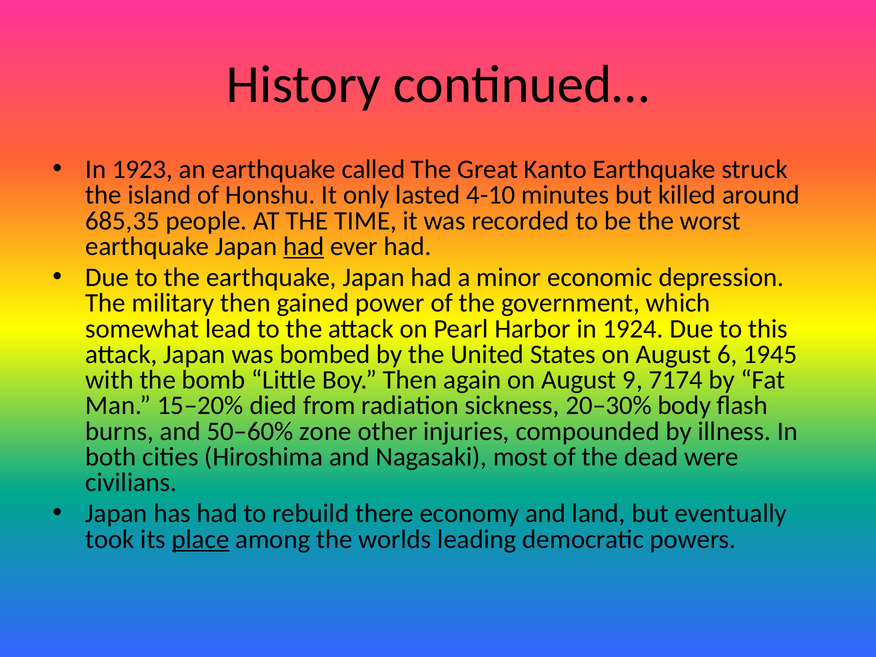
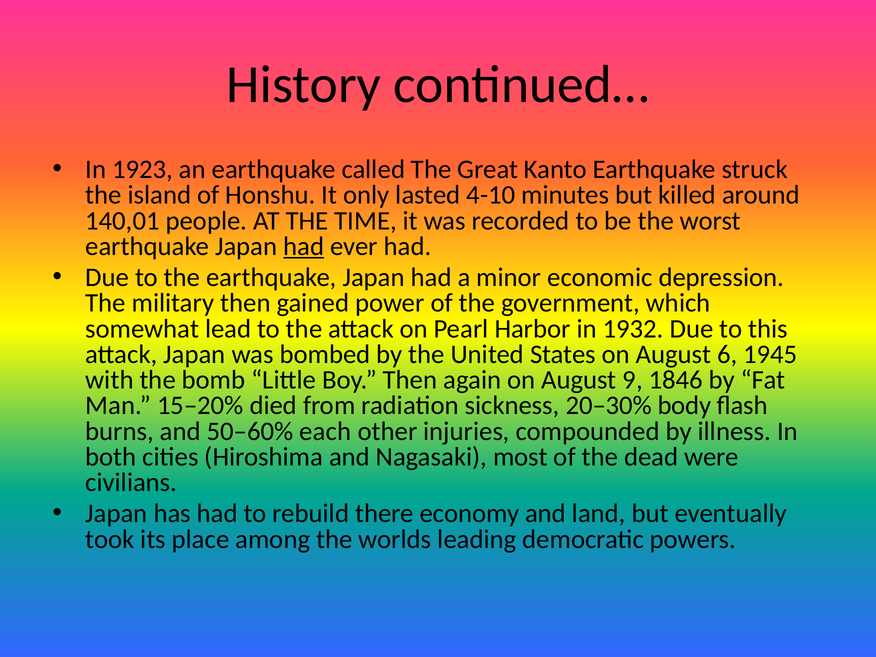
685,35: 685,35 -> 140,01 (123, 221)
1924: 1924 -> 1932 (633, 329)
7174: 7174 -> 1846 (676, 380)
zone: zone -> each (325, 431)
place underline: present -> none (201, 539)
